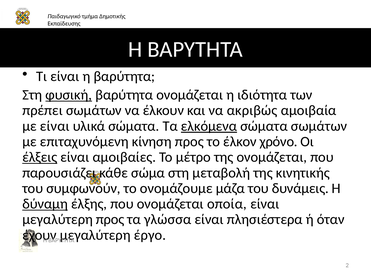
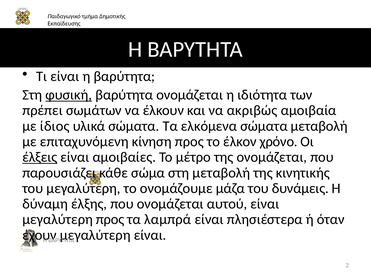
με είναι: είναι -> ίδιος (55, 126)
ελκόμενα underline: present -> none (209, 126)
σώματα σωμάτων: σωμάτων -> μεταβολή (319, 126)
του συμφωνούν: συμφωνούν -> μεγαλύτερη (83, 189)
δύναμη underline: present -> none (45, 204)
οποία: οποία -> αυτού (227, 204)
γλώσσα: γλώσσα -> λαμπρά (168, 220)
έργο: έργο -> είναι (150, 235)
